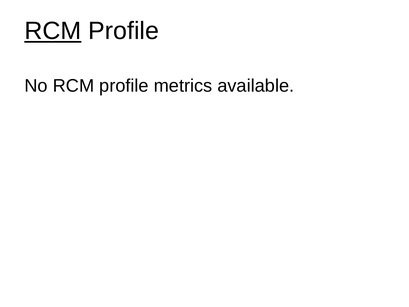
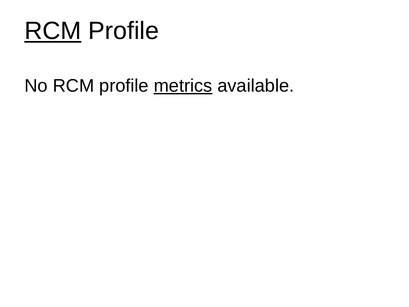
metrics underline: none -> present (183, 86)
